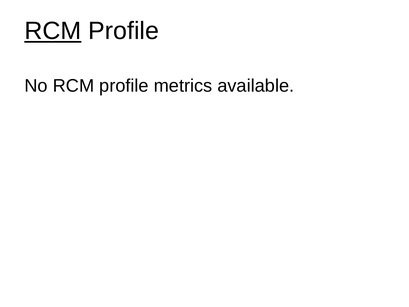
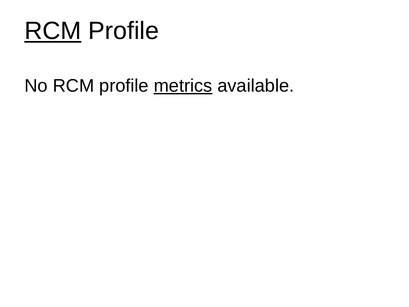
metrics underline: none -> present (183, 86)
